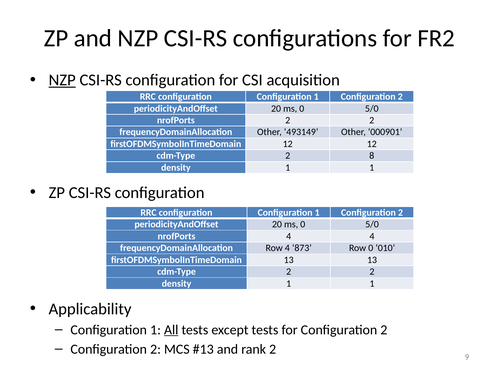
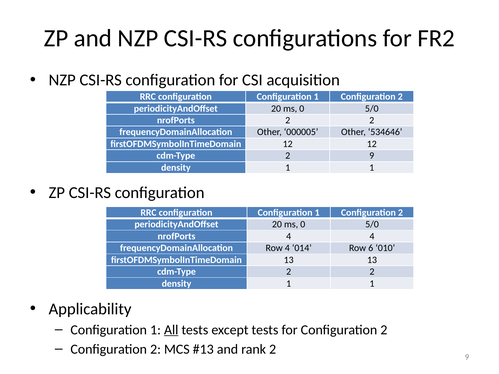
NZP underline: present -> none (62, 80)
493149: 493149 -> 000005 (301, 132)
000901: 000901 -> 534646 (385, 132)
cdm-Type 2 8: 8 -> 9 (372, 156)
873: 873 -> 014 (302, 248)
Row 0: 0 -> 6 (371, 248)
